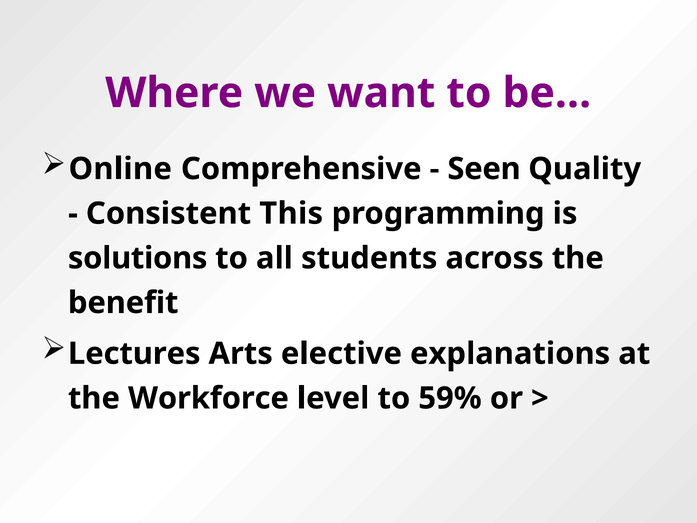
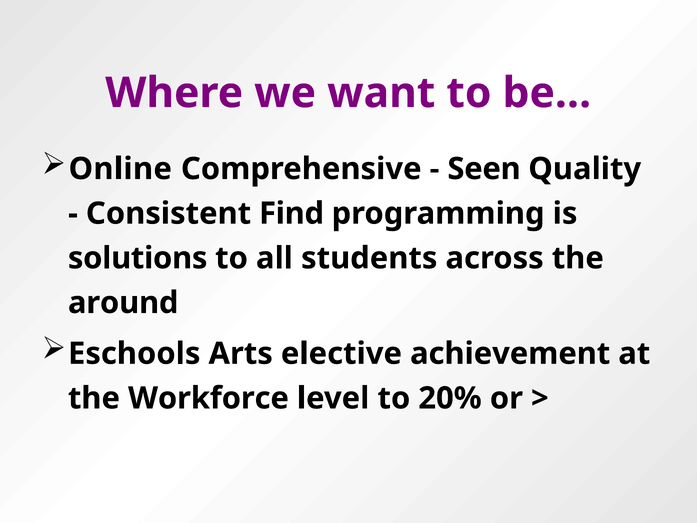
This: This -> Find (292, 213)
benefit: benefit -> around (123, 303)
Lectures: Lectures -> Eschools (134, 353)
explanations: explanations -> achievement (510, 353)
59%: 59% -> 20% (450, 398)
